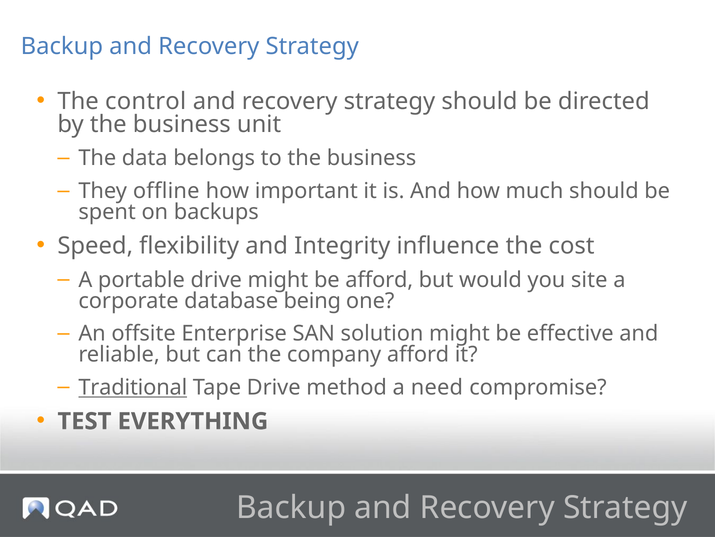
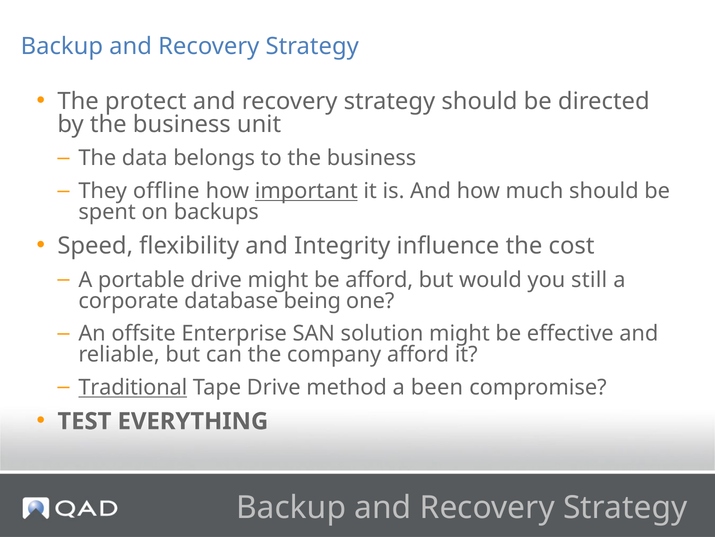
control: control -> protect (146, 101)
important underline: none -> present (306, 191)
site: site -> still (589, 279)
need: need -> been (437, 387)
